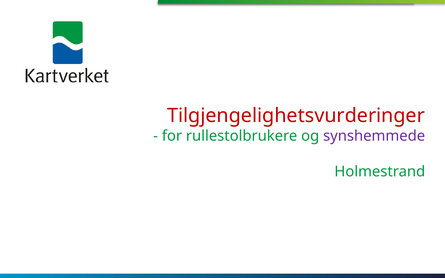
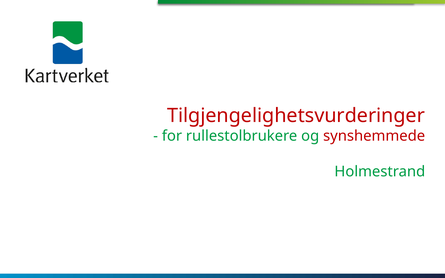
synshemmede colour: purple -> red (374, 136)
